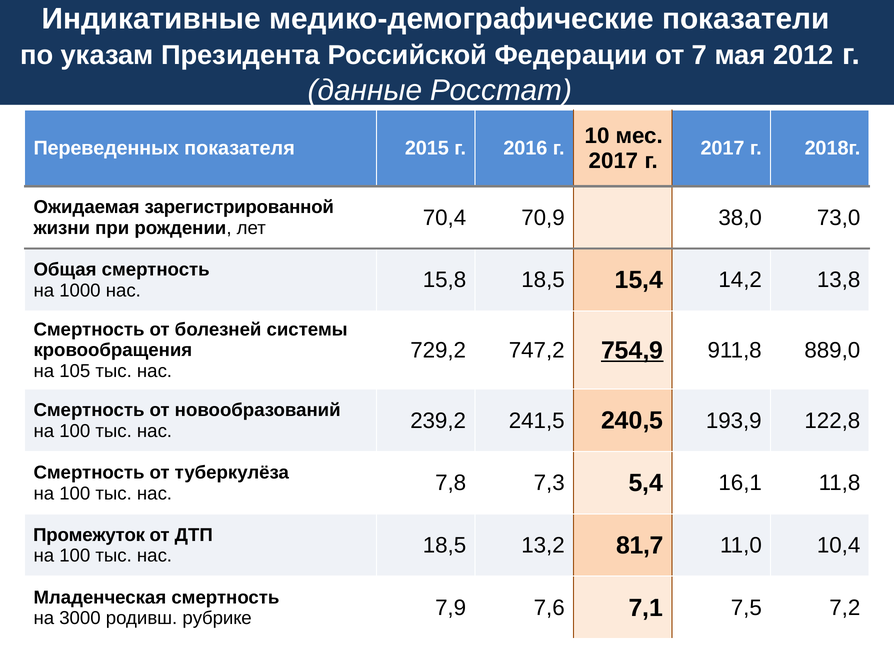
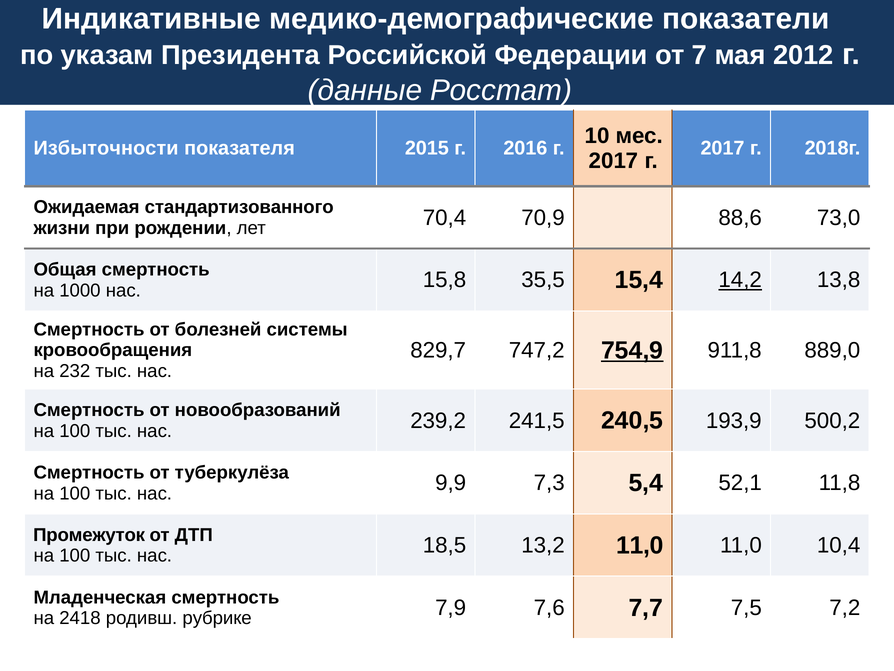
Переведенных: Переведенных -> Избыточности (106, 148)
зарегистрированной: зарегистрированной -> стандартизованного (239, 207)
38,0: 38,0 -> 88,6 (740, 218)
15,8 18,5: 18,5 -> 35,5 (543, 280)
14,2 underline: none -> present (740, 280)
729,2: 729,2 -> 829,7 (438, 350)
105: 105 -> 232 (75, 371)
122,8: 122,8 -> 500,2 (832, 420)
7,8: 7,8 -> 9,9 (451, 483)
16,1: 16,1 -> 52,1 (740, 483)
13,2 81,7: 81,7 -> 11,0 (640, 545)
3000: 3000 -> 2418 (80, 618)
7,1: 7,1 -> 7,7 (646, 607)
